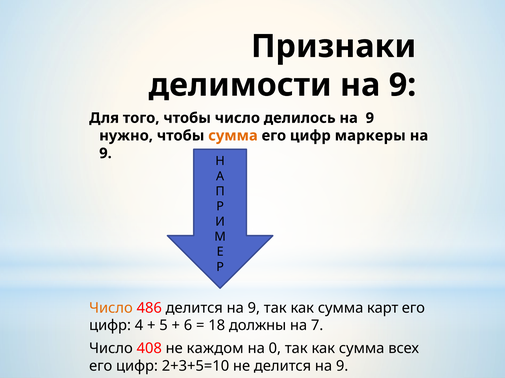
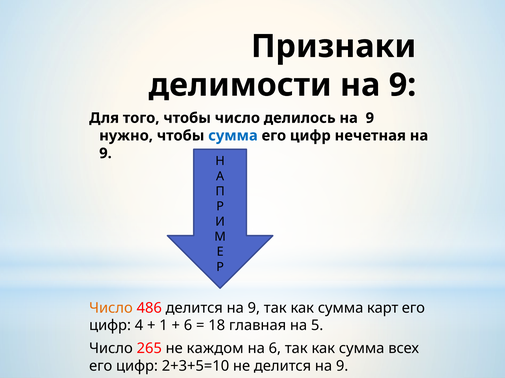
сумма colour: orange -> blue (233, 136)
маркеры: маркеры -> нечетная (370, 136)
5: 5 -> 1 (163, 326)
должны: должны -> главная (258, 326)
7: 7 -> 5 (317, 326)
408: 408 -> 265 (149, 349)
на 0: 0 -> 6 (275, 349)
